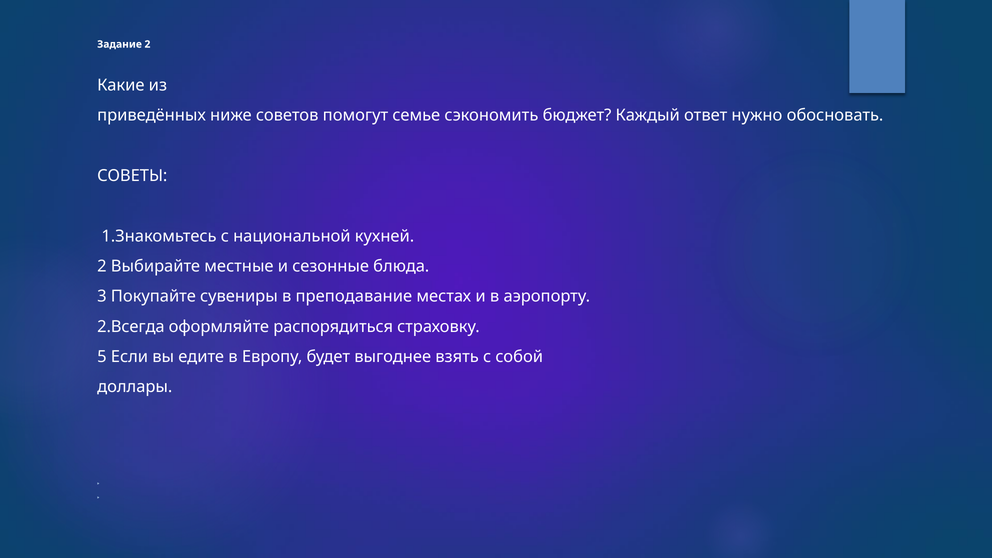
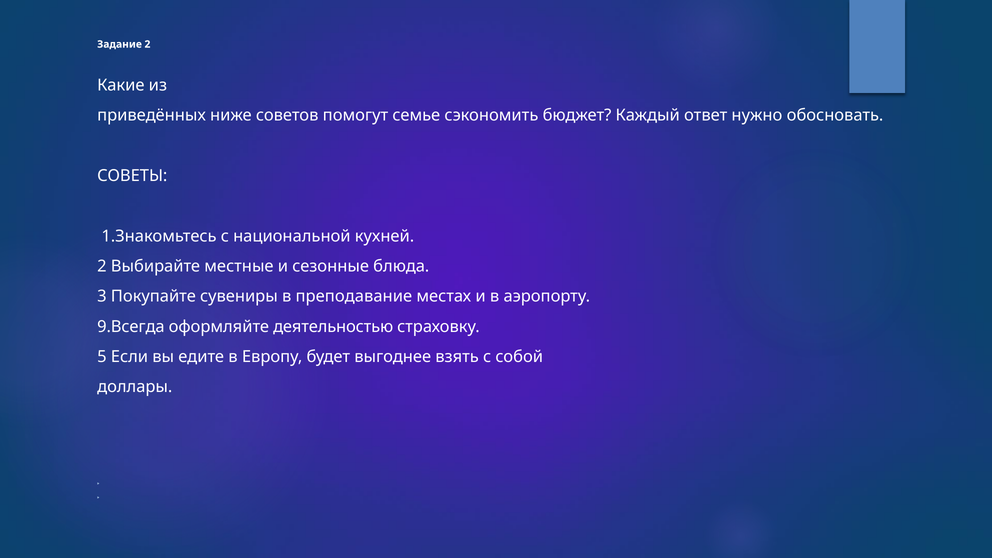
2.Всегда: 2.Всегда -> 9.Всегда (131, 327)
распорядиться: распорядиться -> деятельностью (333, 327)
